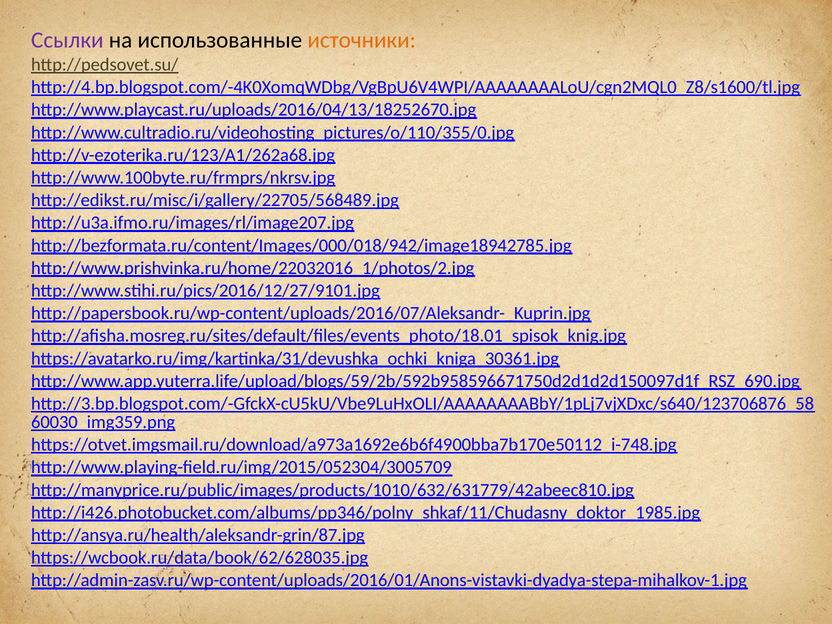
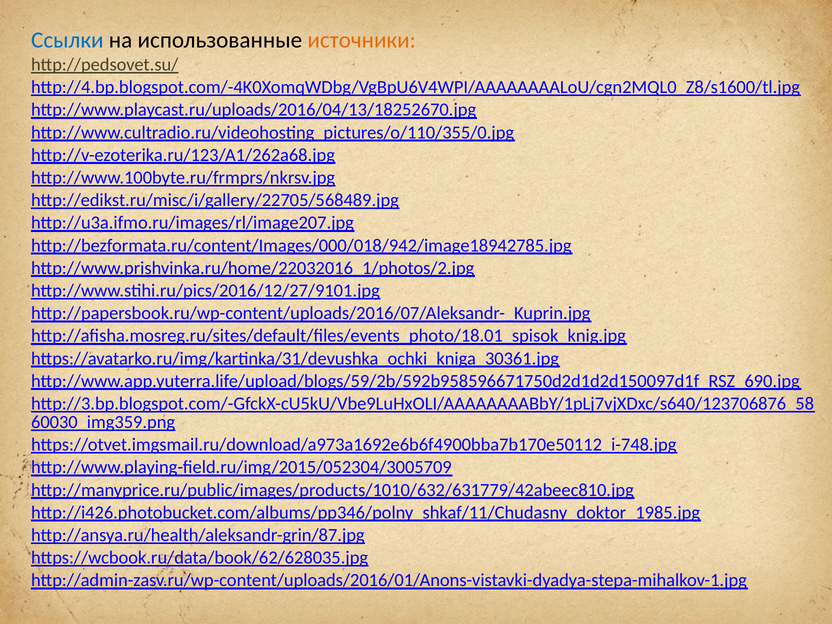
Ссылки colour: purple -> blue (67, 40)
